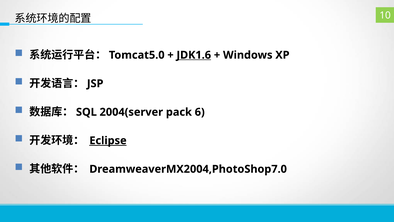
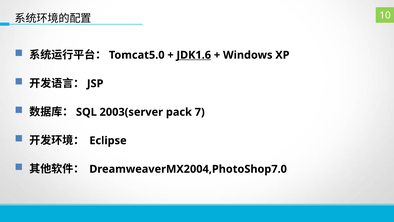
2004(server: 2004(server -> 2003(server (131, 112)
6: 6 -> 7 (200, 112)
Eclipse underline: present -> none (108, 140)
